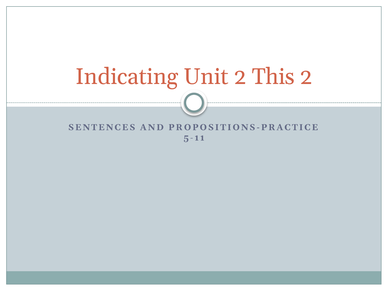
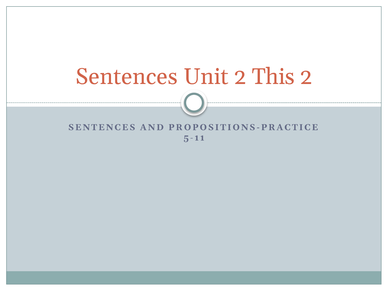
Indicating: Indicating -> Sentences (127, 77)
